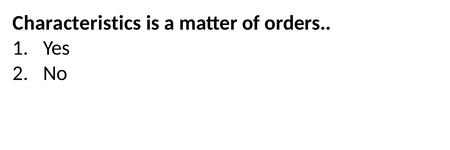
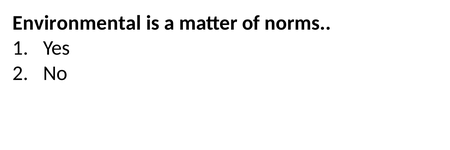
Characteristics: Characteristics -> Environmental (77, 23)
orders: orders -> norms (298, 23)
